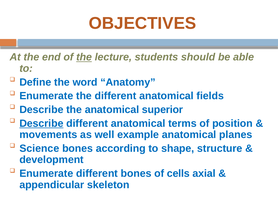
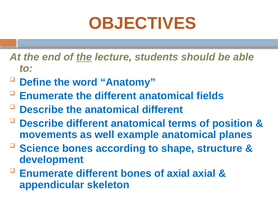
anatomical superior: superior -> different (162, 109)
Describe underline: present -> none (41, 123)
of cells: cells -> axial (178, 173)
